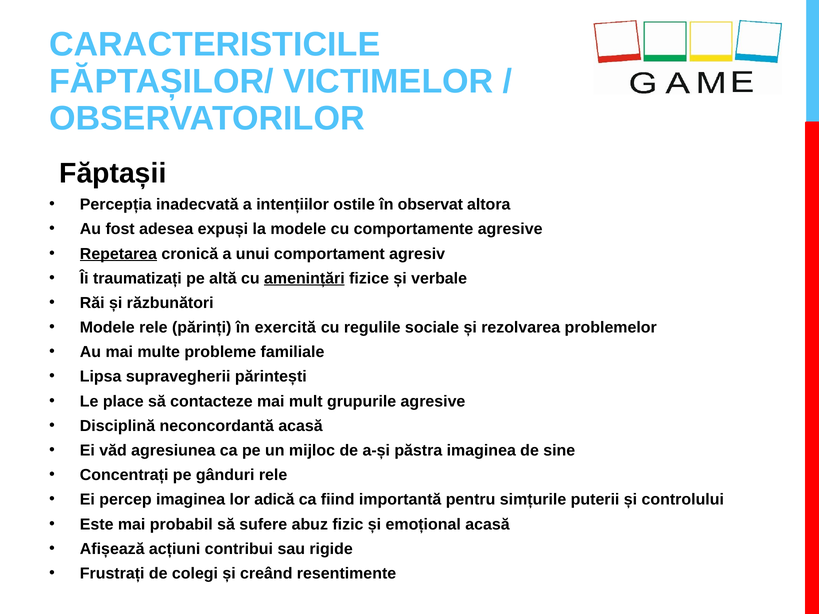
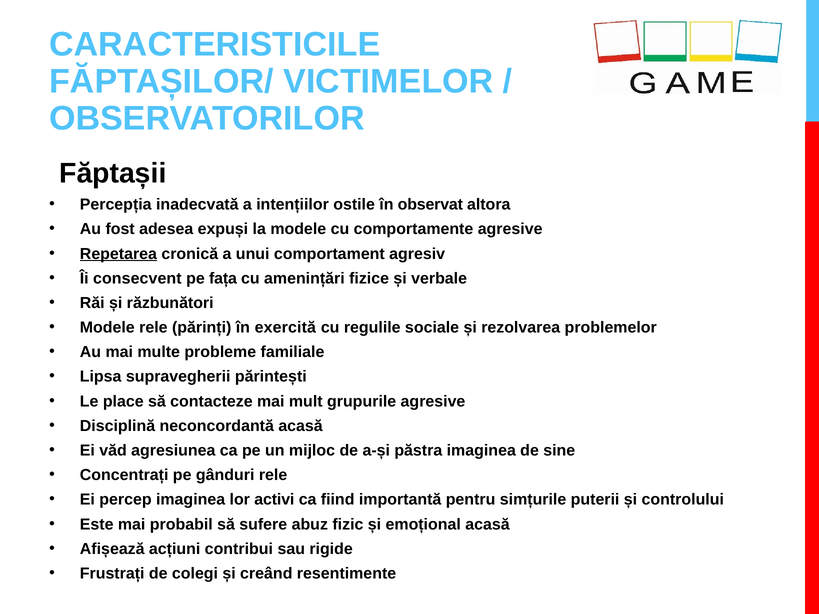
traumatizați: traumatizați -> consecvent (137, 278)
altă: altă -> fața (223, 278)
amenințări underline: present -> none (304, 278)
adică: adică -> activi (274, 500)
